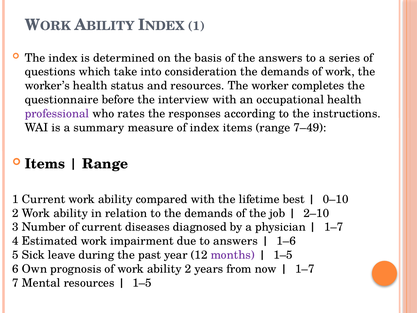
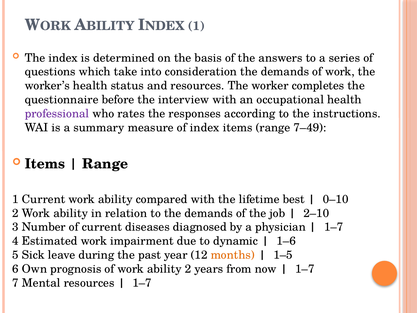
to answers: answers -> dynamic (236, 241)
months colour: purple -> orange (233, 255)
1–5: 1–5 -> 1–7 (142, 283)
